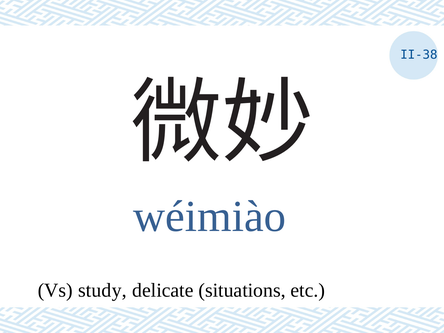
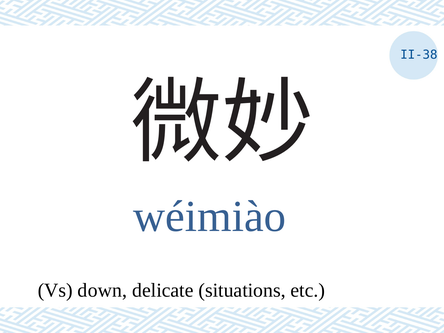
study: study -> down (102, 290)
